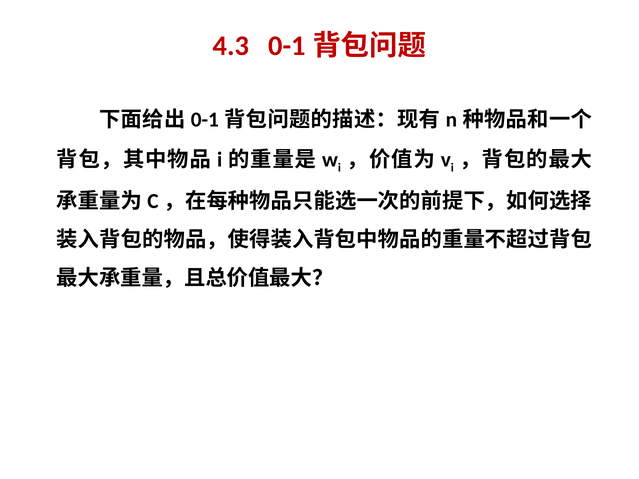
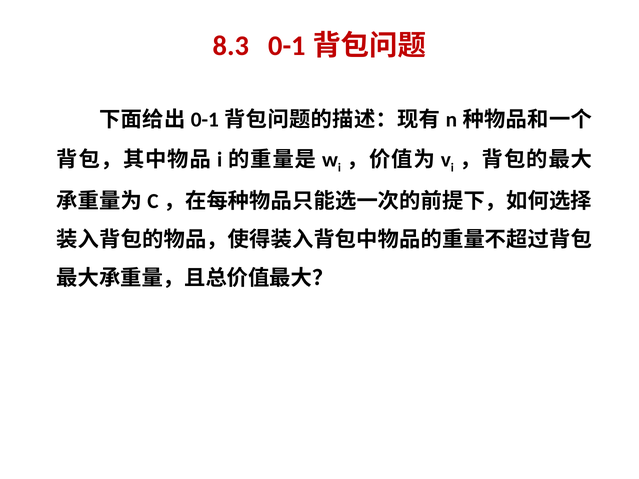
4.3: 4.3 -> 8.3 (231, 46)
